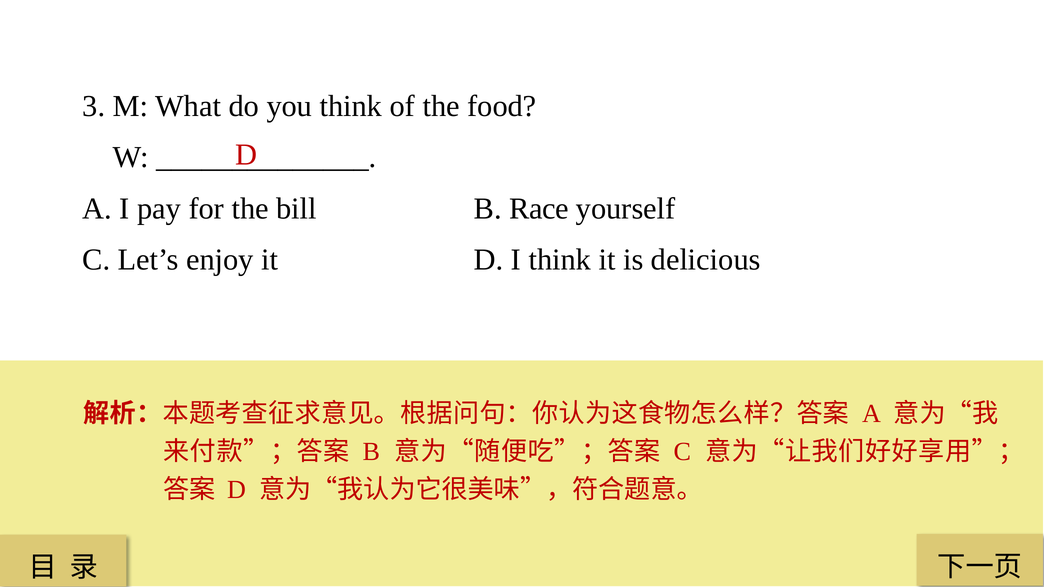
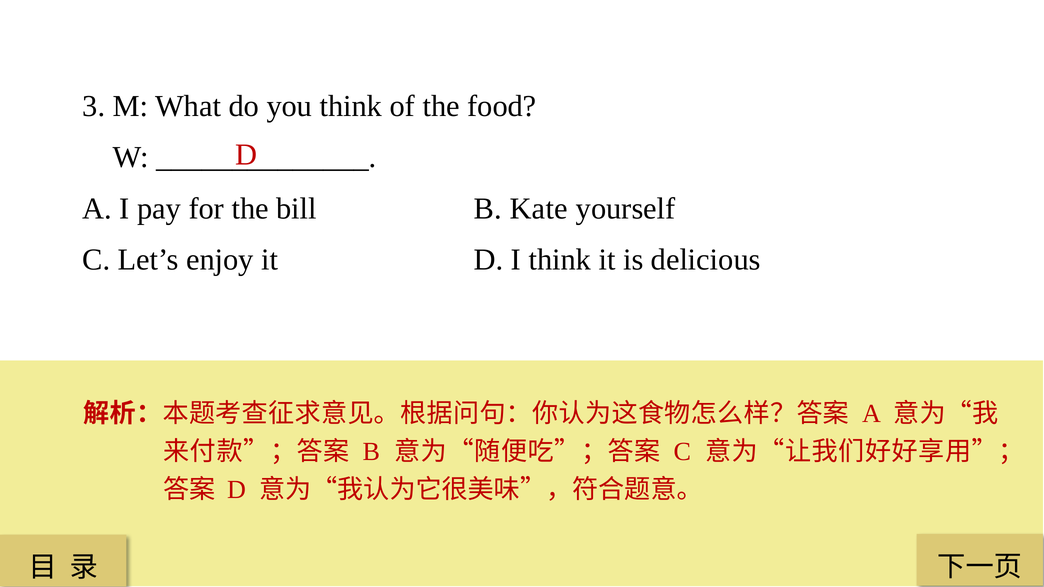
Race: Race -> Kate (539, 209)
